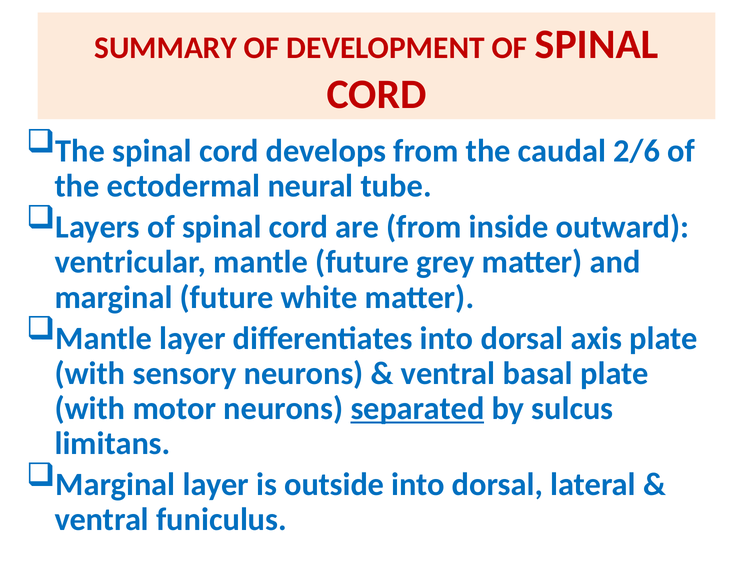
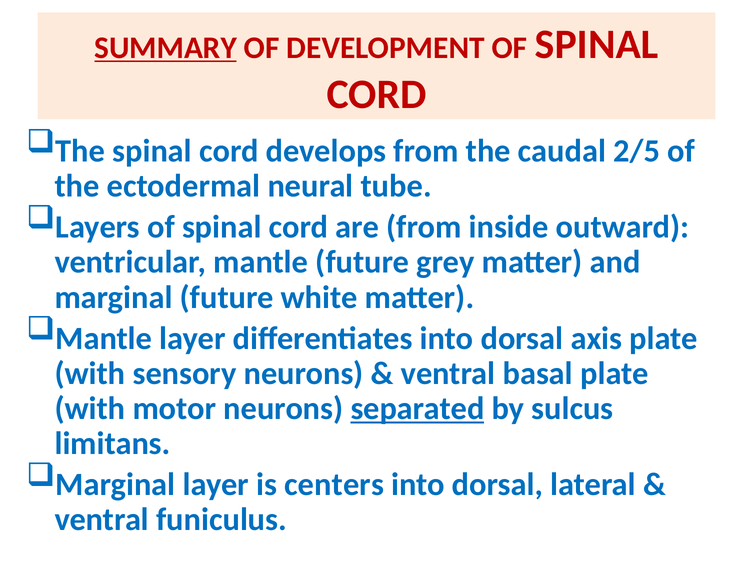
SUMMARY underline: none -> present (166, 48)
2/6: 2/6 -> 2/5 (637, 151)
outside: outside -> centers (334, 484)
